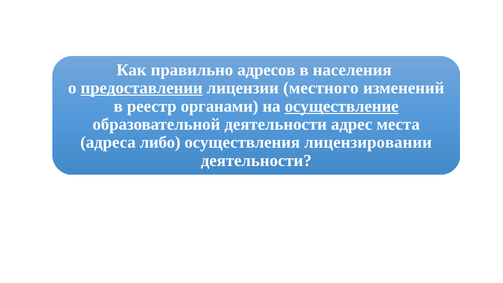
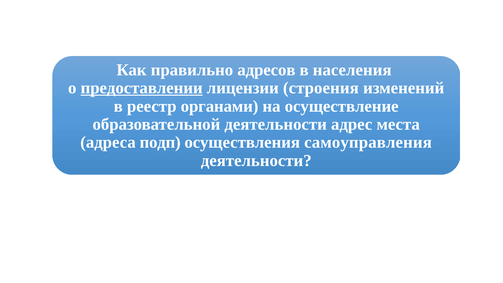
местного: местного -> строения (321, 88)
осуществление underline: present -> none (342, 106)
либо: либо -> подп (160, 142)
лицензировании: лицензировании -> самоуправления (368, 142)
